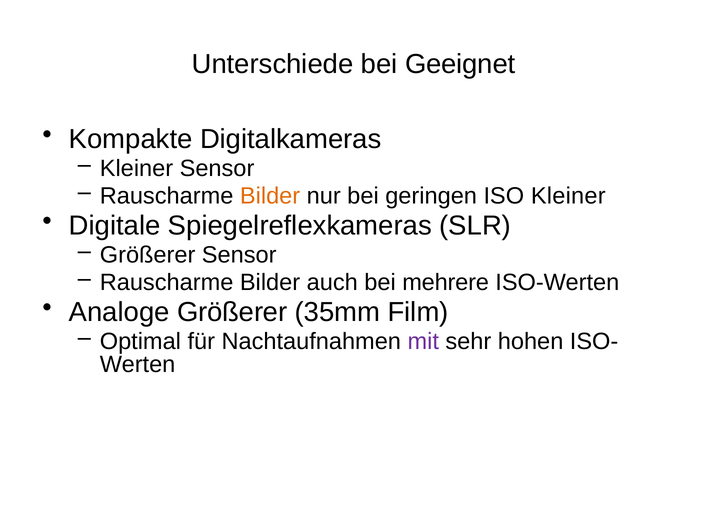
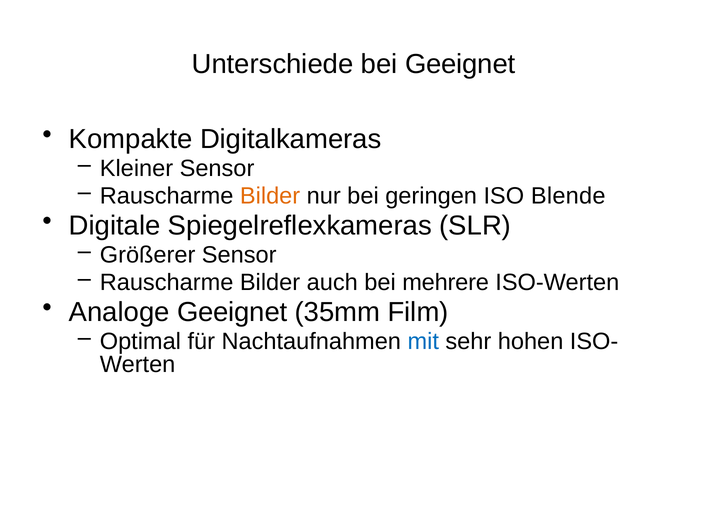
ISO Kleiner: Kleiner -> Blende (568, 196)
Analoge Größerer: Größerer -> Geeignet (232, 312)
mit colour: purple -> blue (423, 342)
